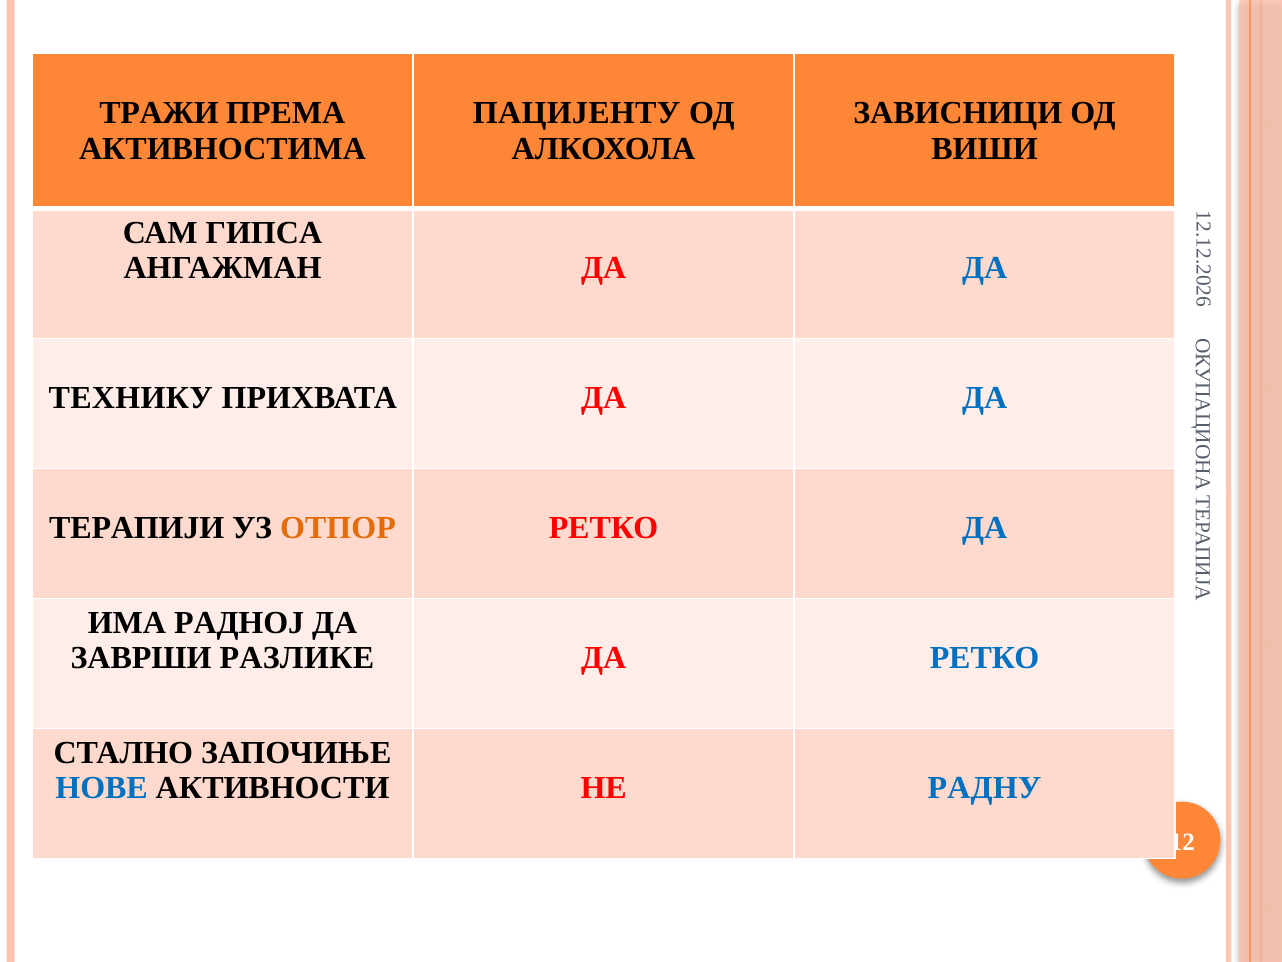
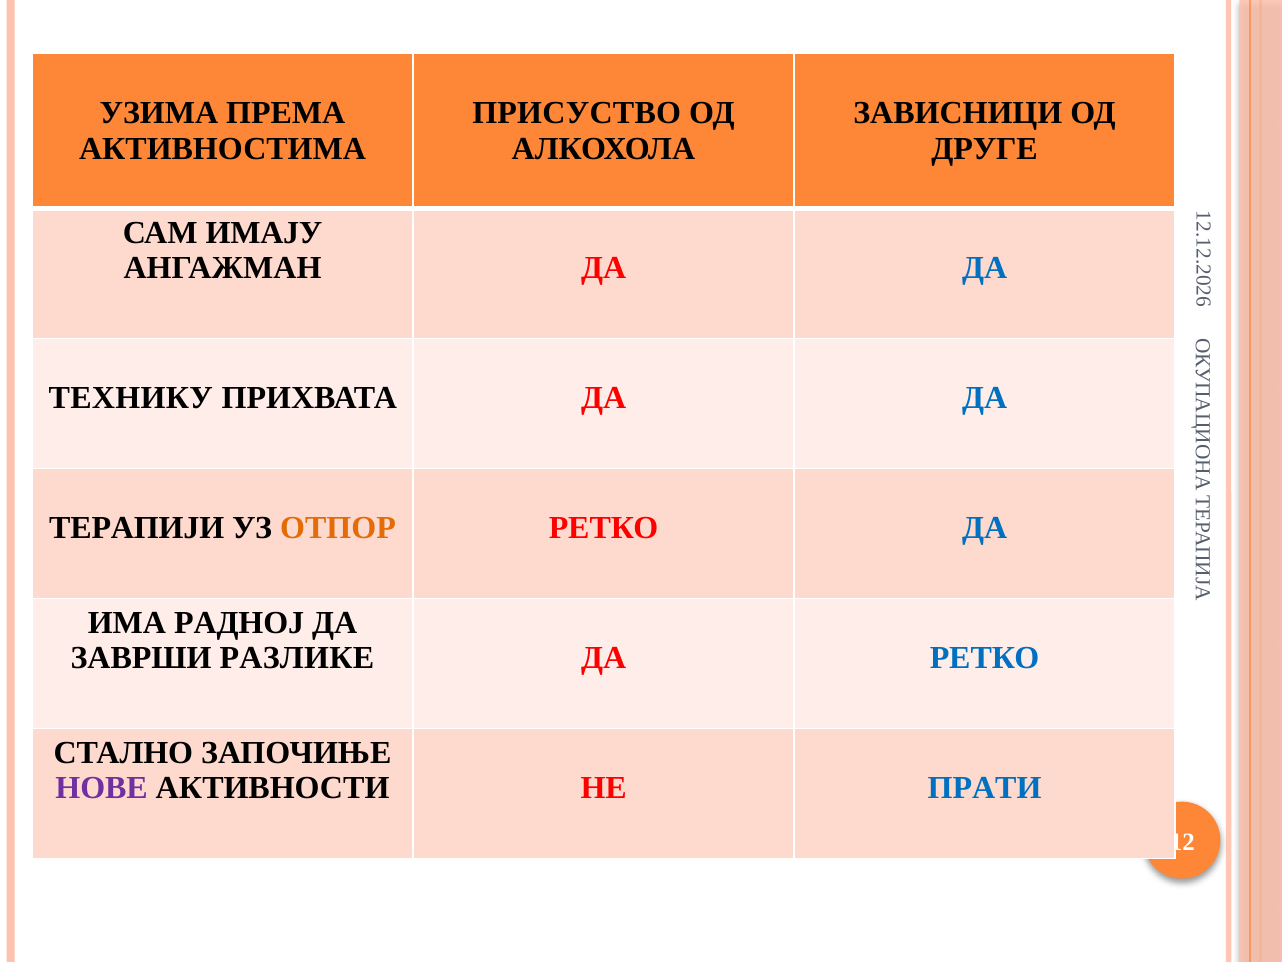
ТРАЖИ: ТРАЖИ -> УЗИМА (159, 113)
ПАЦИЈЕНТУ: ПАЦИЈЕНТУ -> ПРИСУСТВО (577, 113)
ВИШИ: ВИШИ -> ДРУГЕ (985, 149)
ГИПСА: ГИПСА -> ИМАЈУ (264, 233)
НОВЕ colour: blue -> purple (102, 788)
РАДНУ: РАДНУ -> ПРАТИ (985, 788)
